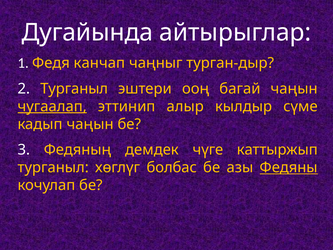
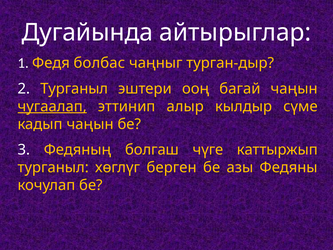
канчап: канчап -> болбас (99, 63)
демдек: демдек -> болгаш (152, 150)
болбас: болбас -> берген (172, 167)
Федяны underline: present -> none (289, 167)
